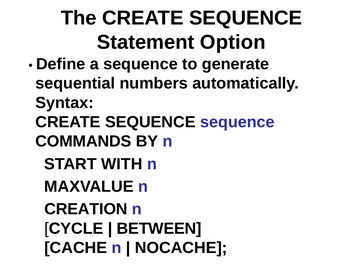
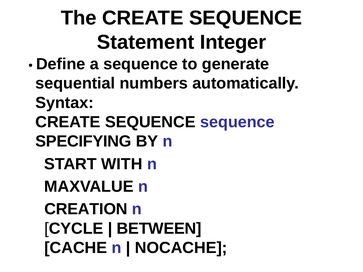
Option: Option -> Integer (233, 42)
COMMANDS: COMMANDS -> SPECIFYING (83, 142)
